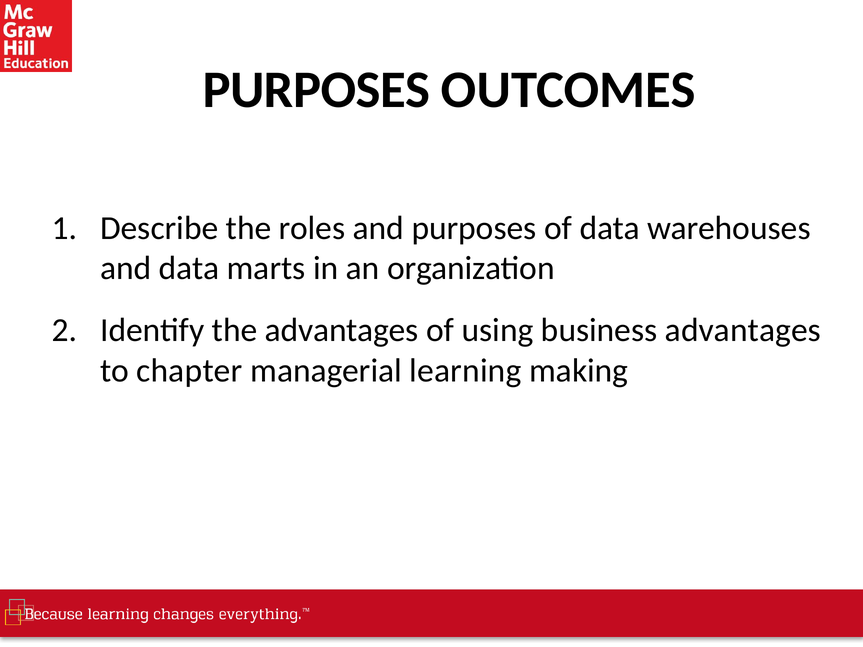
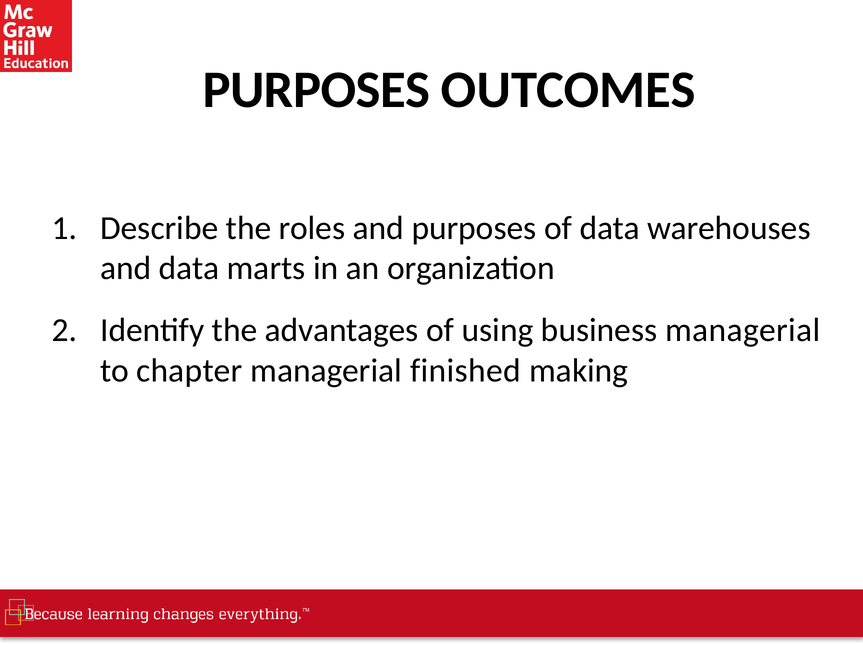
business advantages: advantages -> managerial (743, 330)
learning: learning -> finished (465, 371)
